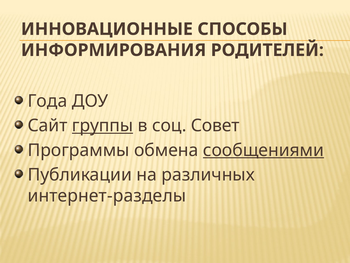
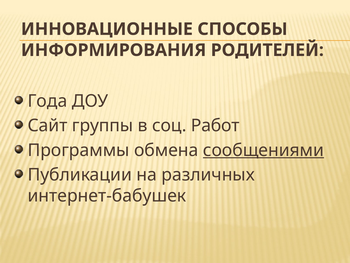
группы underline: present -> none (103, 125)
Совет: Совет -> Работ (215, 125)
интернет-разделы: интернет-разделы -> интернет-бабушек (107, 195)
